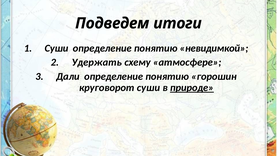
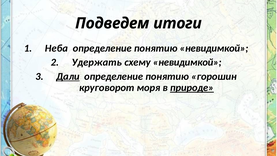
Суши: Суши -> Неба (56, 48)
схему атмосфере: атмосфере -> невидимкой (187, 62)
Дали underline: none -> present (68, 76)
круговорот суши: суши -> моря (148, 88)
